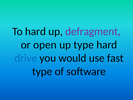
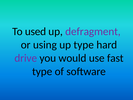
To hard: hard -> used (36, 31)
open: open -> using (45, 45)
drive colour: blue -> purple (26, 58)
